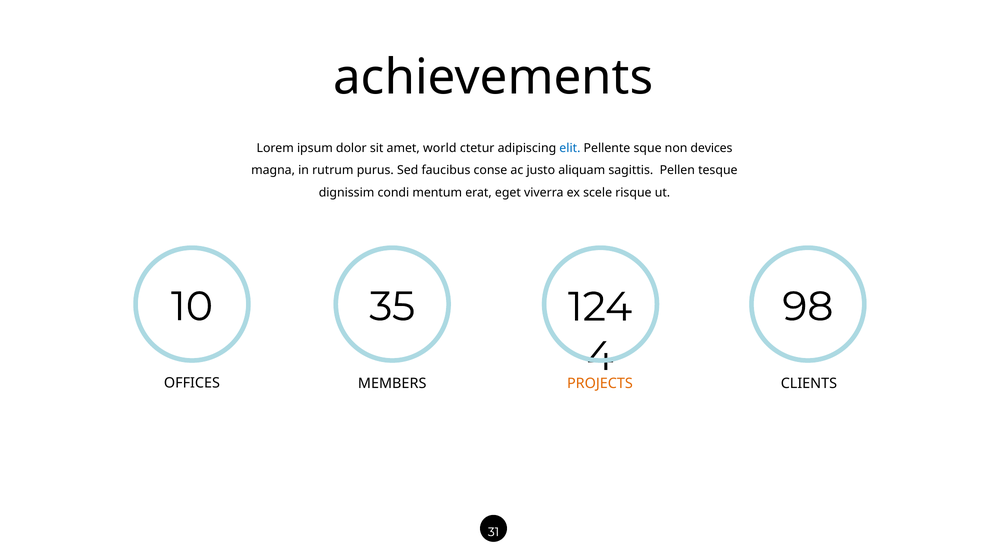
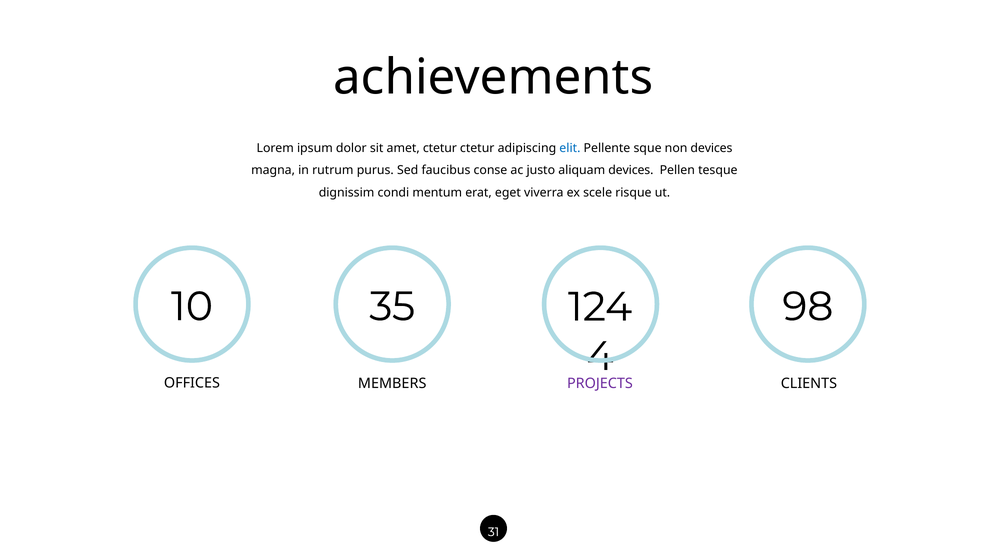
amet world: world -> ctetur (440, 148)
aliquam sagittis: sagittis -> devices (631, 170)
PROJECTS colour: orange -> purple (600, 383)
